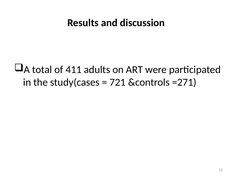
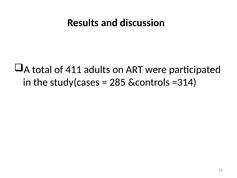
721: 721 -> 285 (118, 82)
=271: =271 -> =314 (184, 82)
